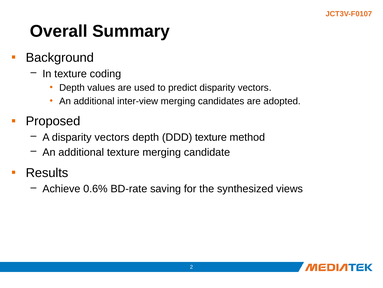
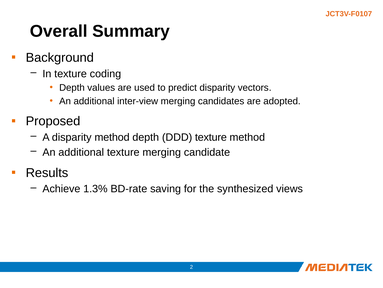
A disparity vectors: vectors -> method (112, 137)
0.6%: 0.6% -> 1.3% (95, 188)
